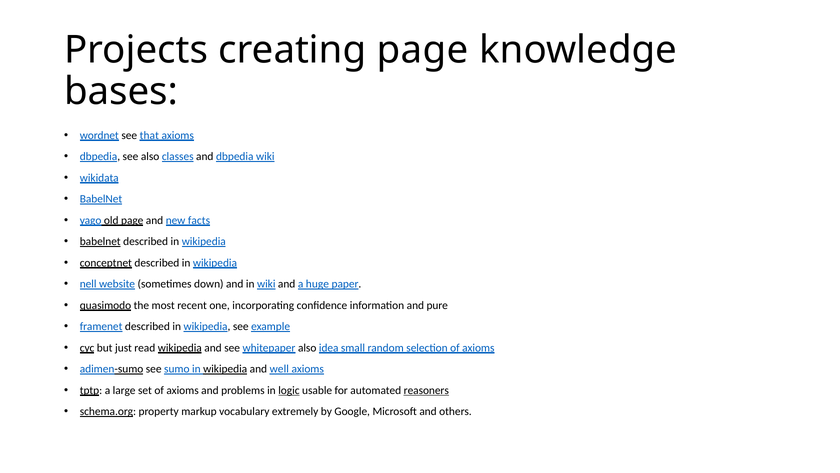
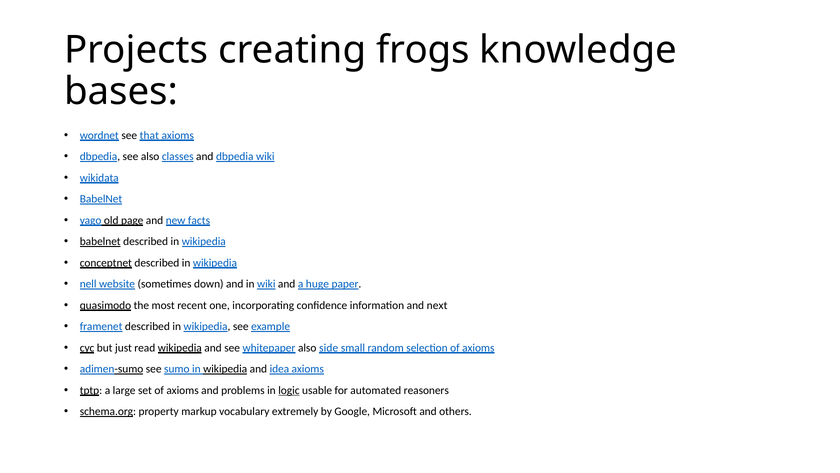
creating page: page -> frogs (423, 50)
pure: pure -> next (437, 305)
idea: idea -> side (329, 347)
well: well -> idea (279, 369)
reasoners underline: present -> none (426, 390)
